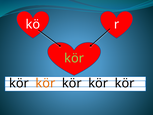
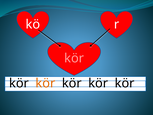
kör colour: light green -> pink (74, 58)
